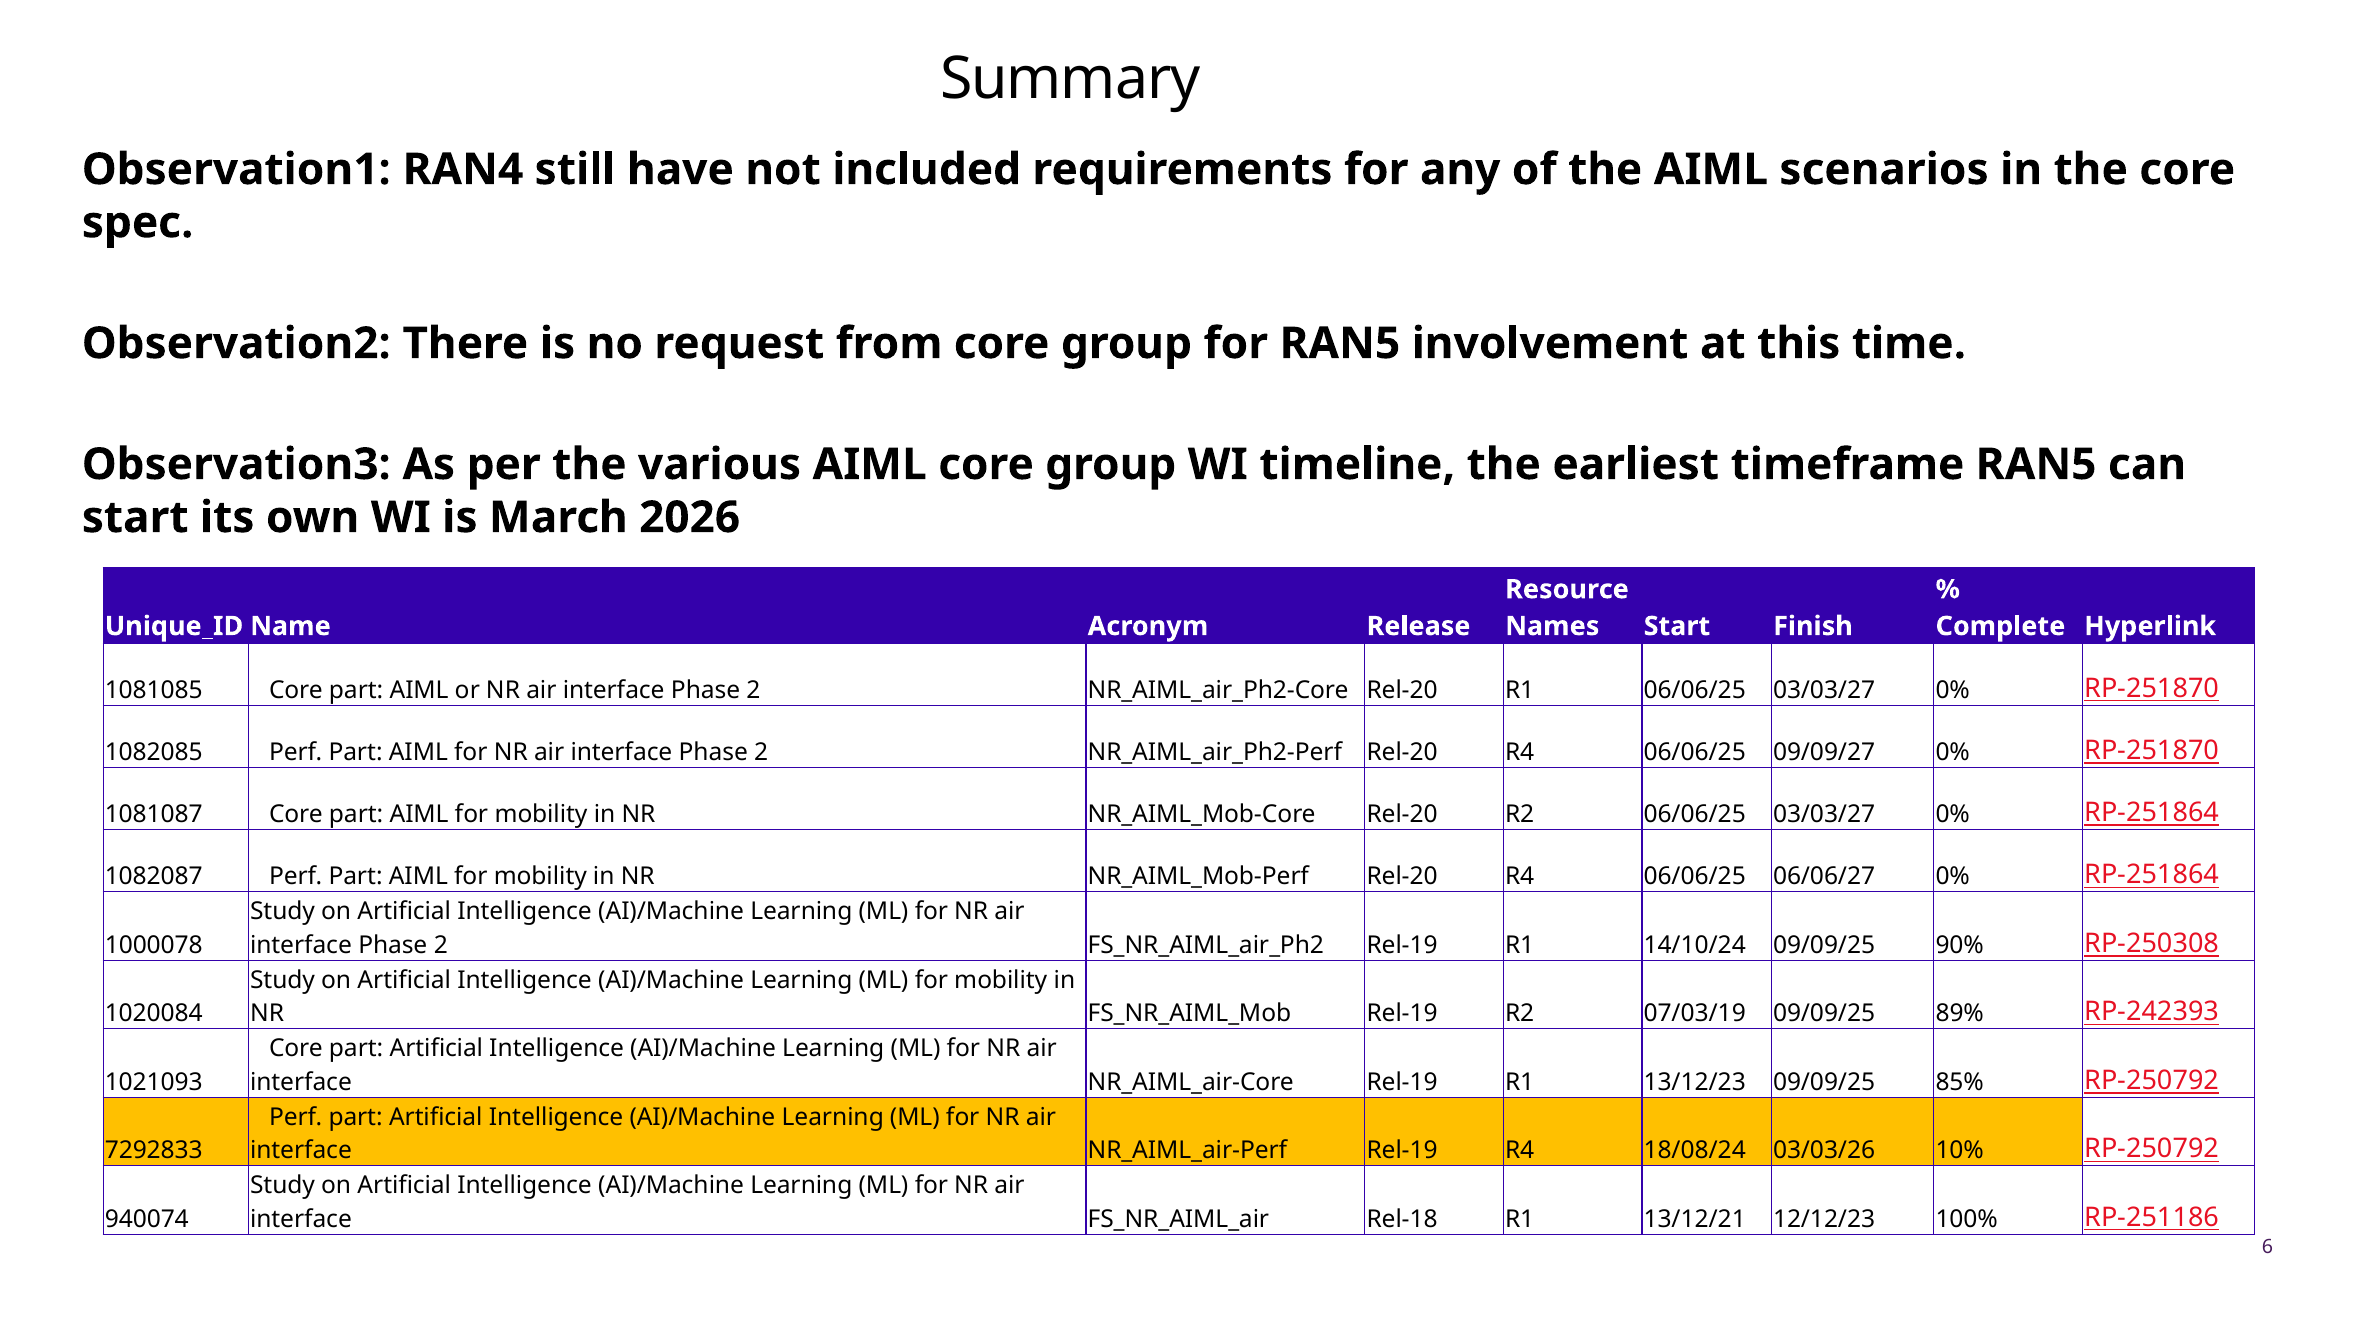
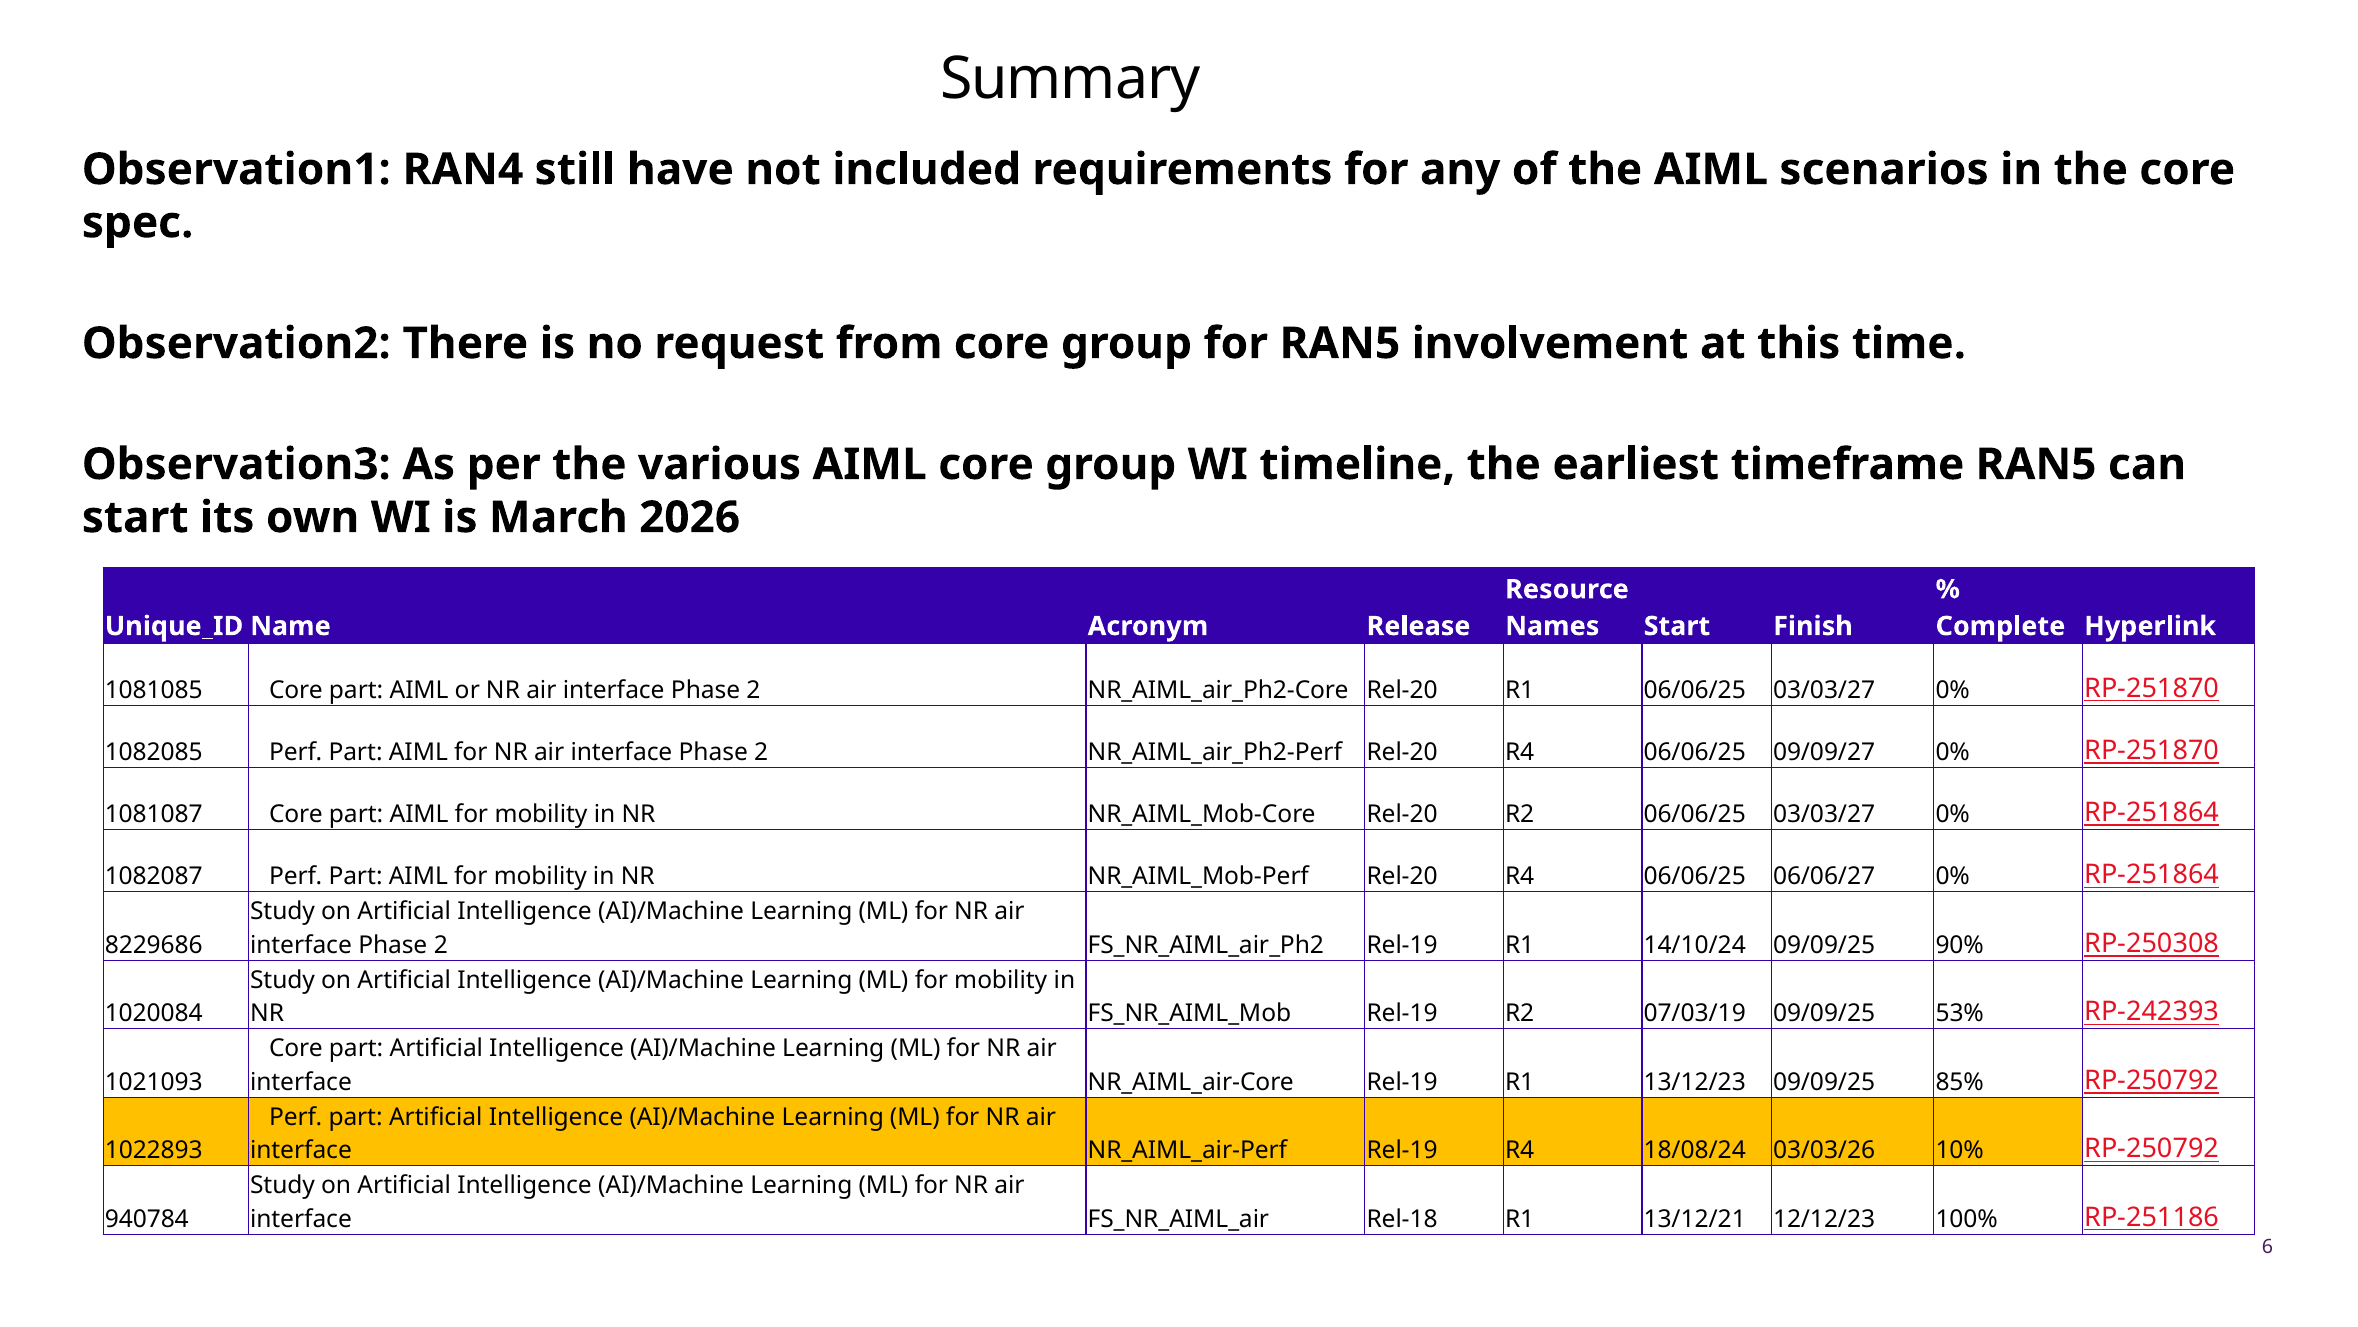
1000078: 1000078 -> 8229686 (154, 945)
89%: 89% -> 53% (1960, 1013)
7292833: 7292833 -> 1022893 (154, 1150)
940074: 940074 -> 940784 (147, 1218)
